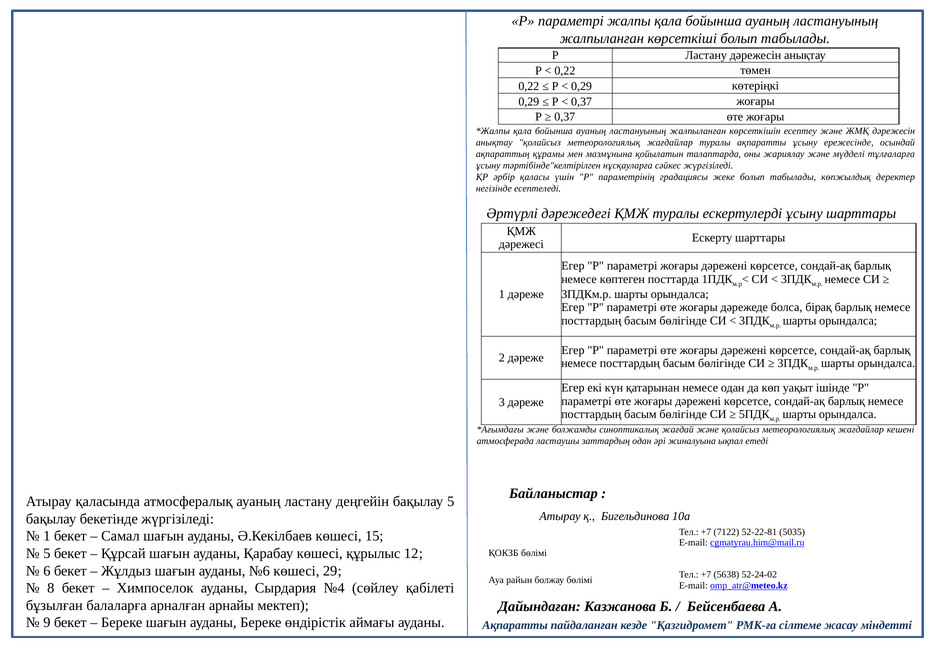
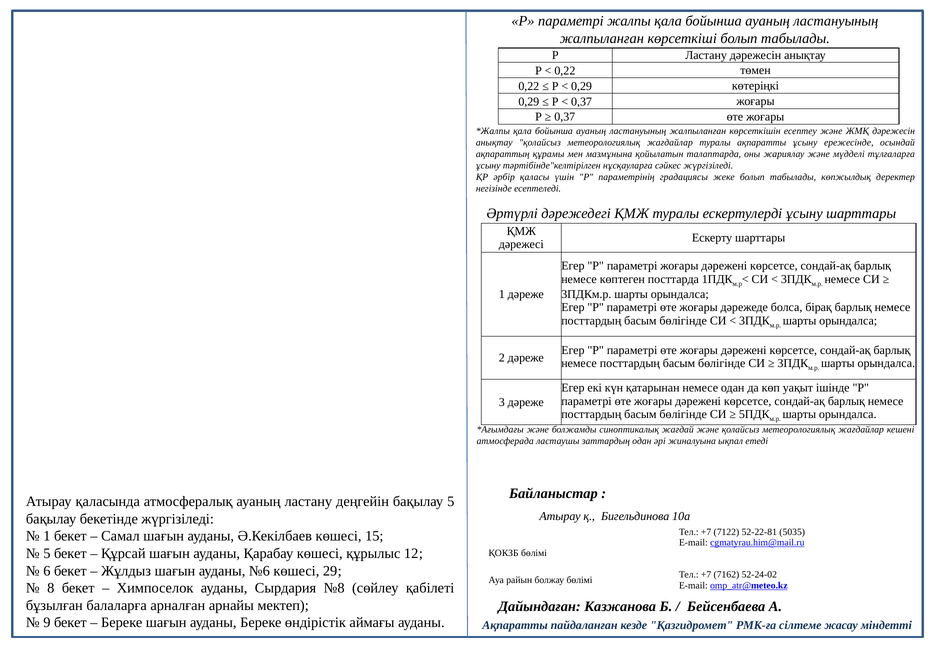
5638: 5638 -> 7162 (726, 574)
№4: №4 -> №8 (334, 587)
